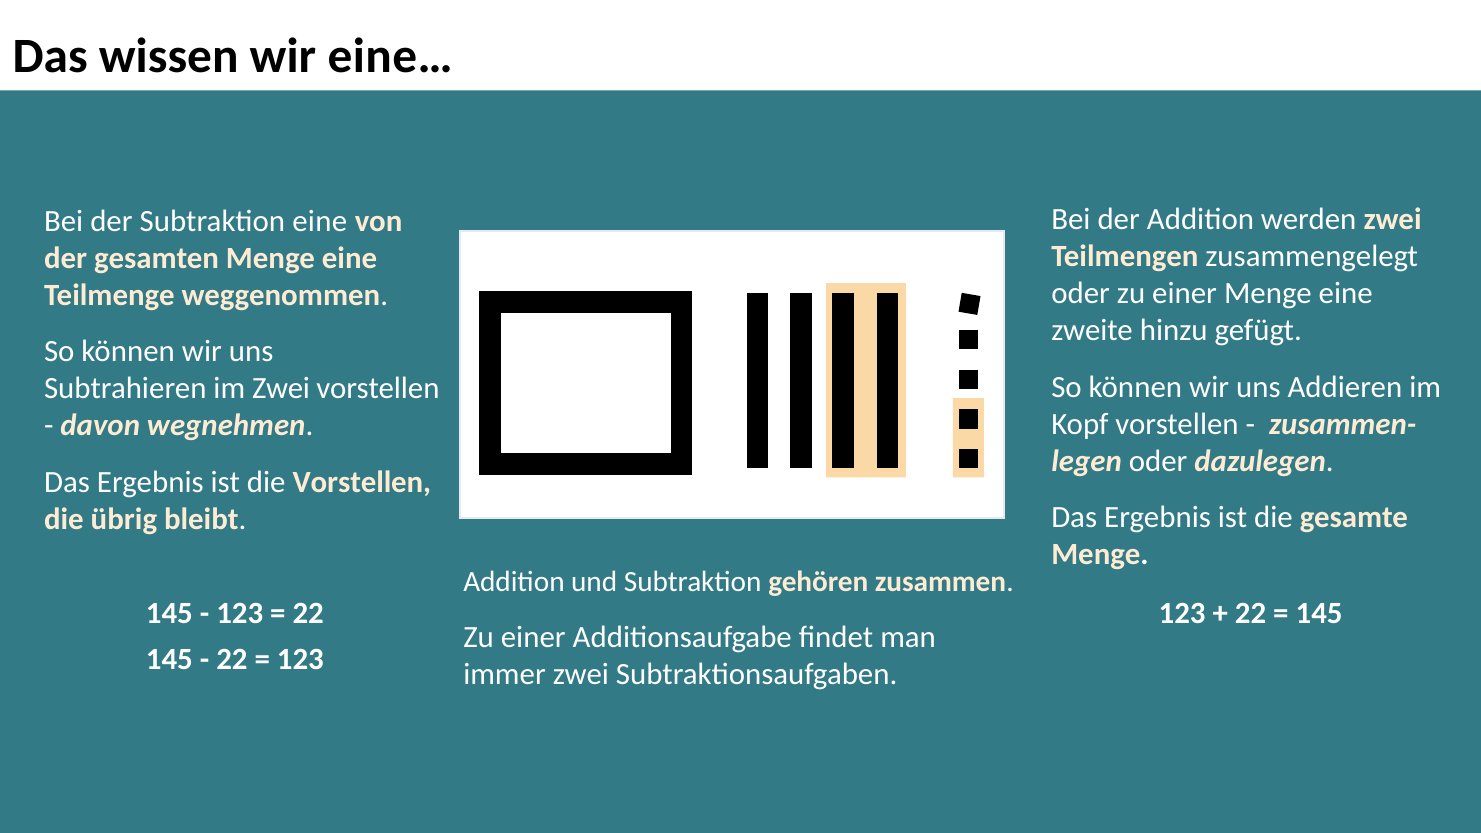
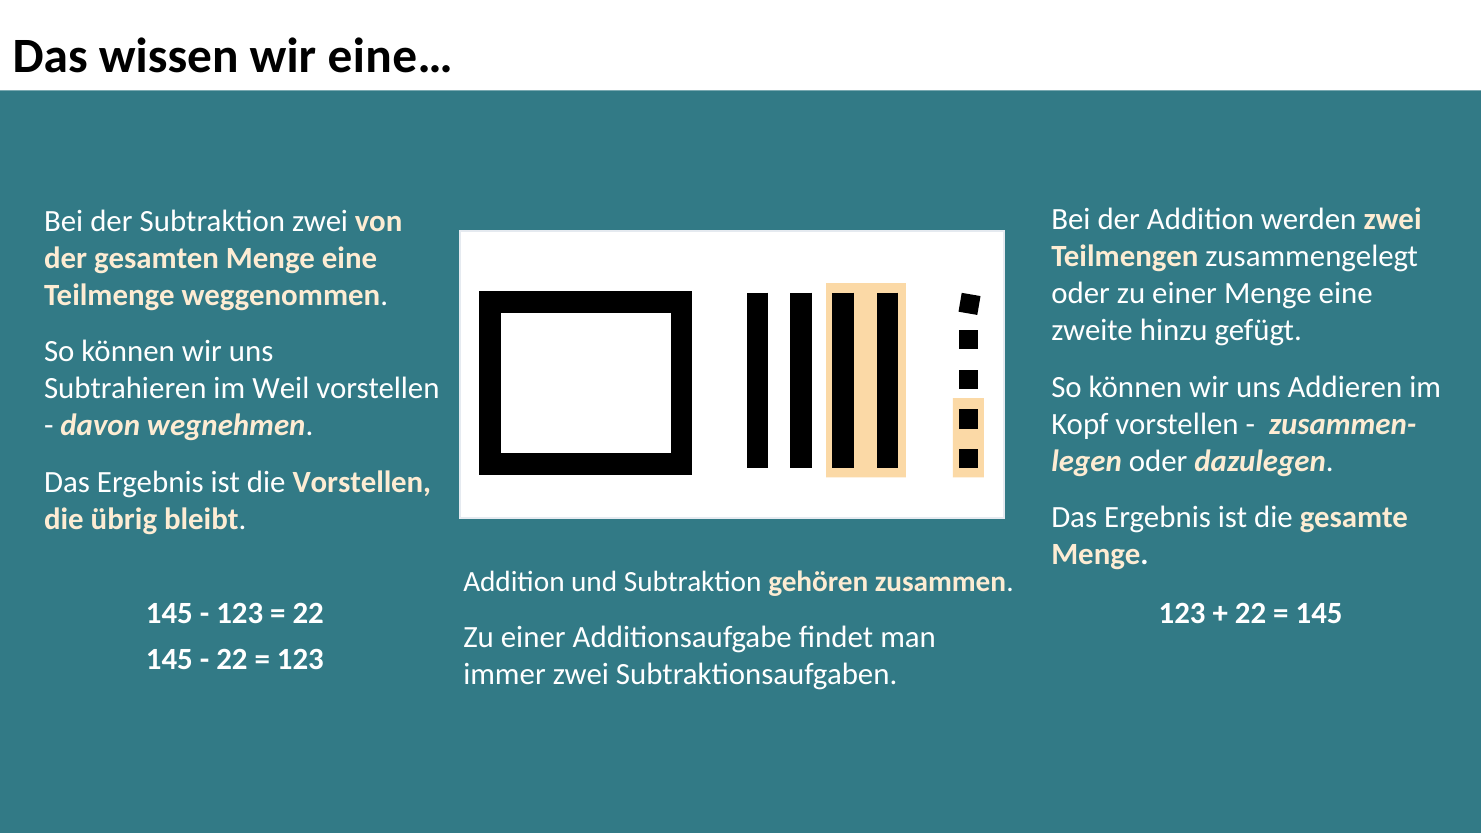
Subtraktion eine: eine -> zwei (320, 221)
im Zwei: Zwei -> Weil (281, 389)
